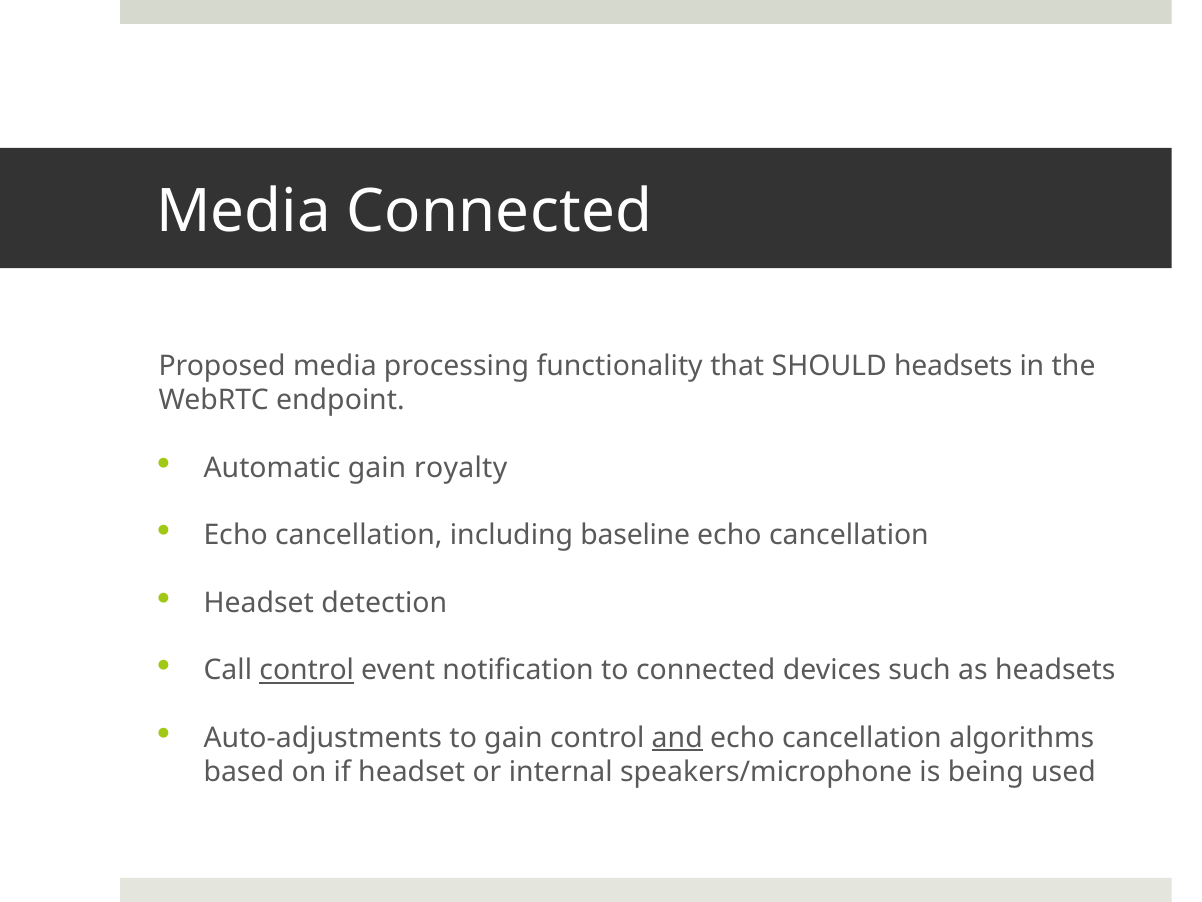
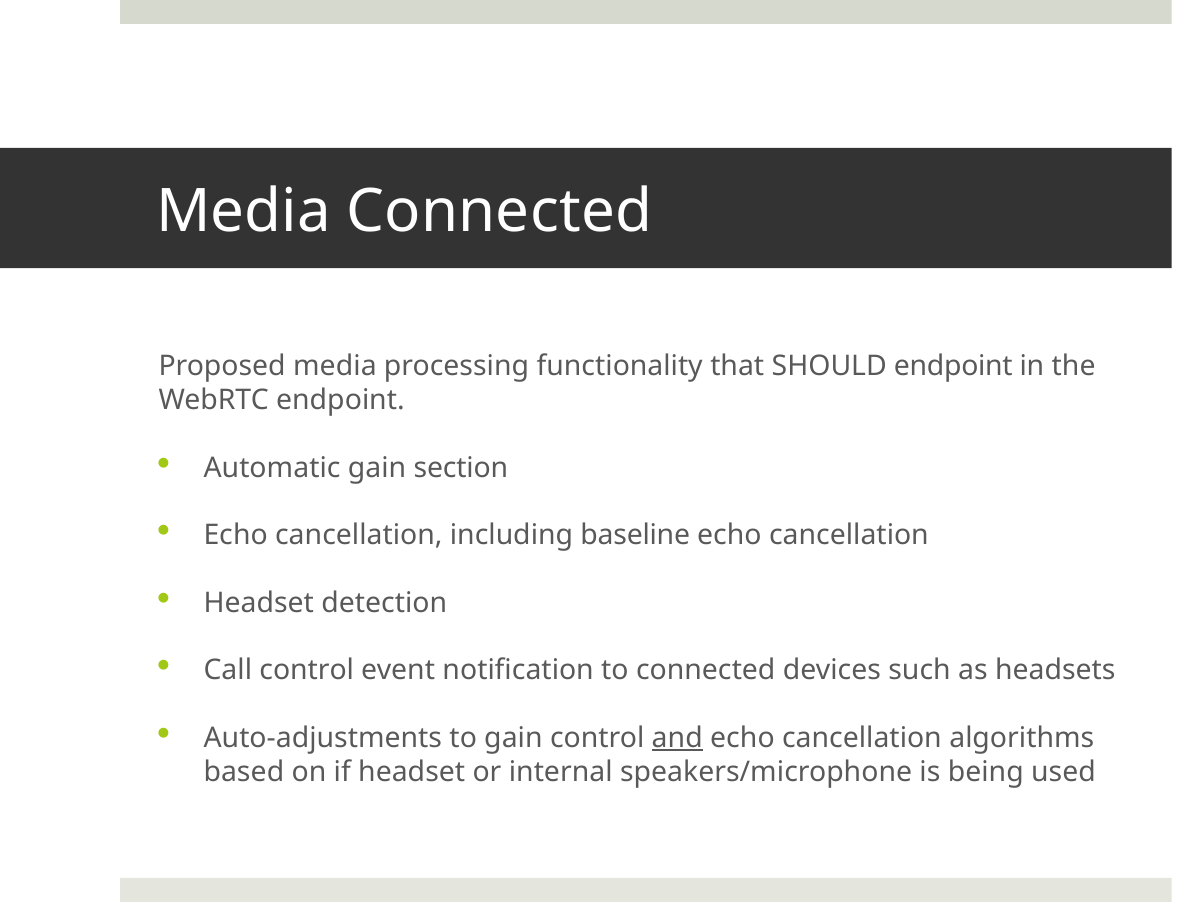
SHOULD headsets: headsets -> endpoint (953, 366)
royalty: royalty -> section (461, 468)
control underline: present -> none (307, 670)
